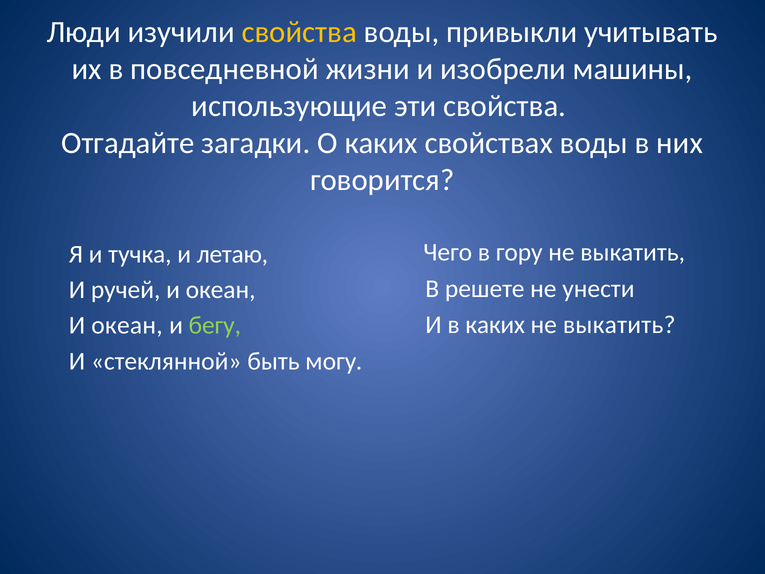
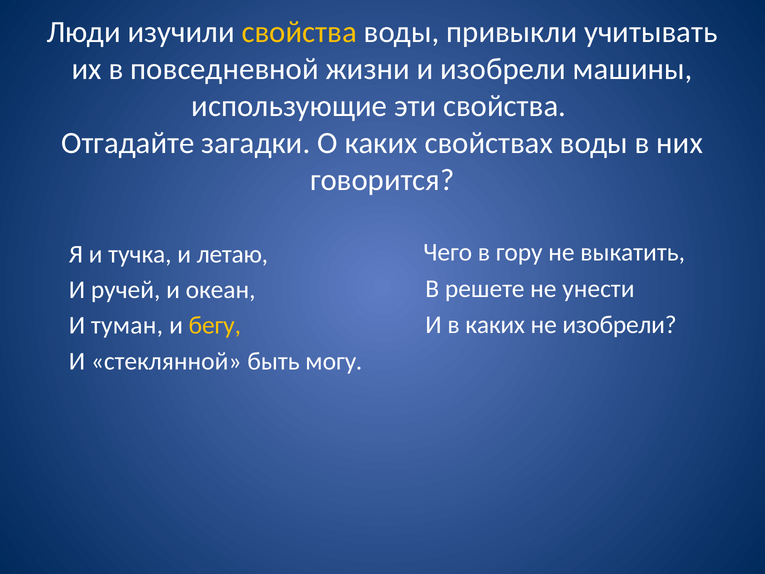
выкатить: выкатить -> изобрели (619, 325)
океан: океан -> туман (127, 325)
бегу colour: light green -> yellow (215, 325)
